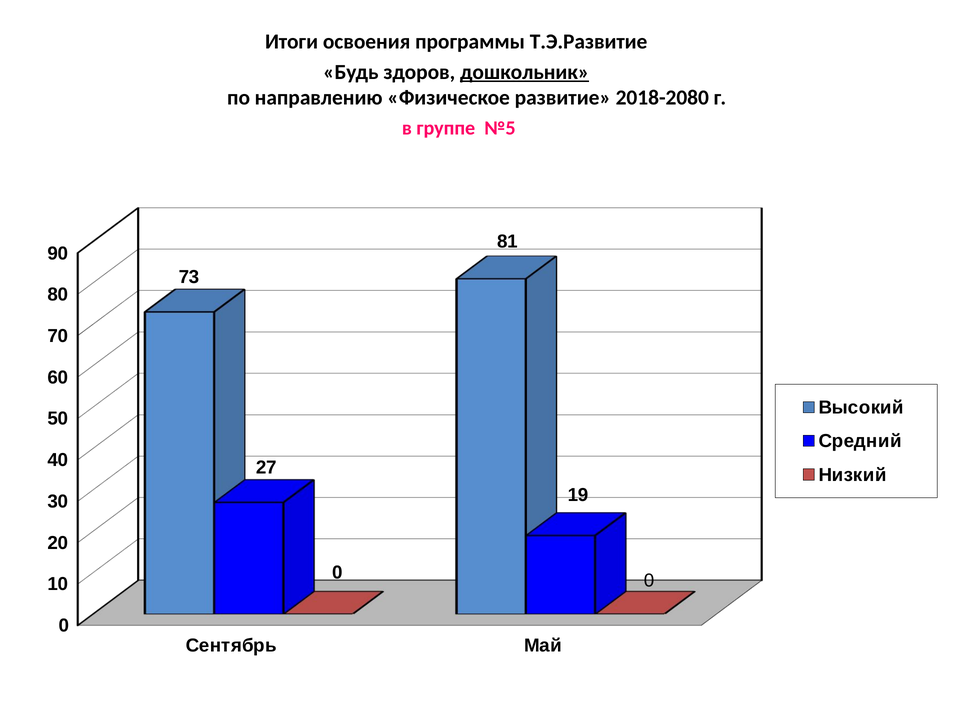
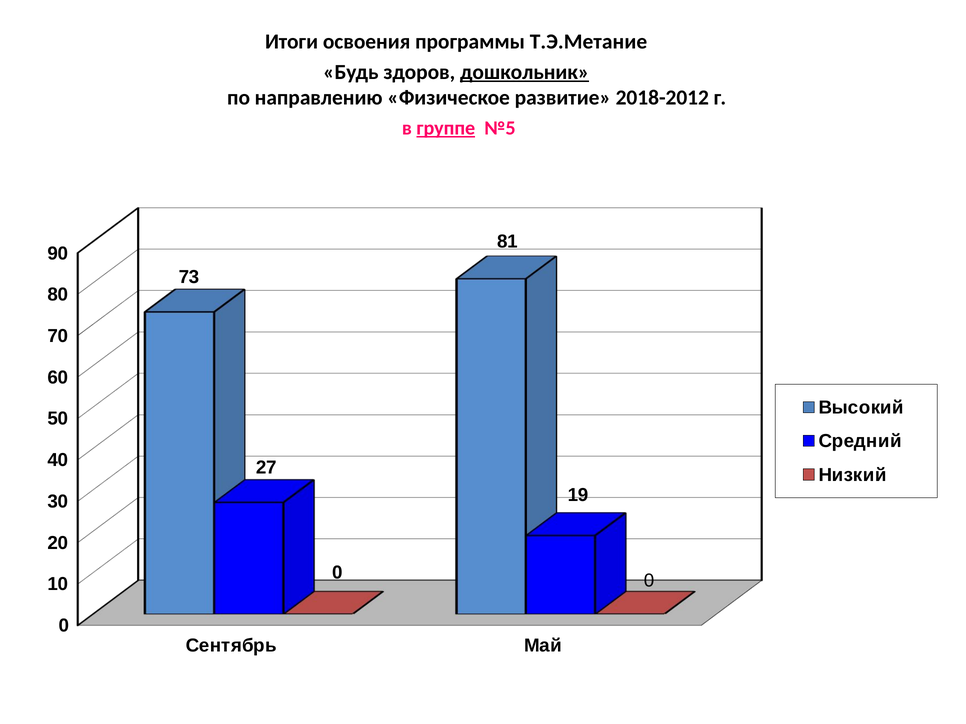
Т.Э.Развитие: Т.Э.Развитие -> Т.Э.Метание (588, 42)
2018-2080: 2018-2080 -> 2018-2012 (662, 98)
группе underline: none -> present (446, 128)
